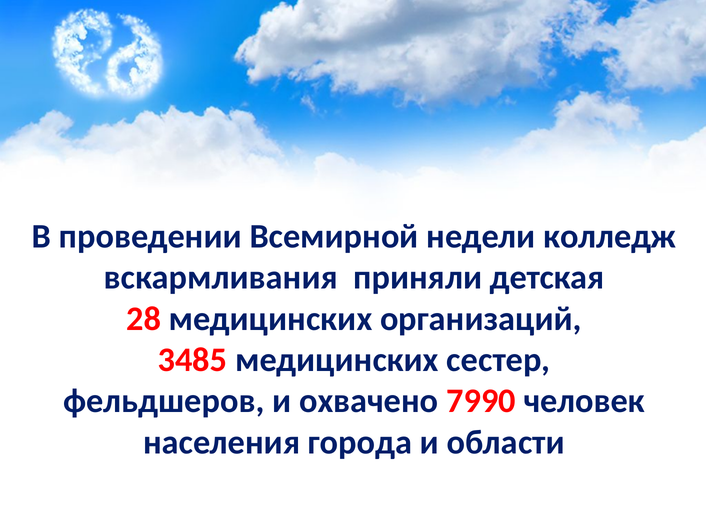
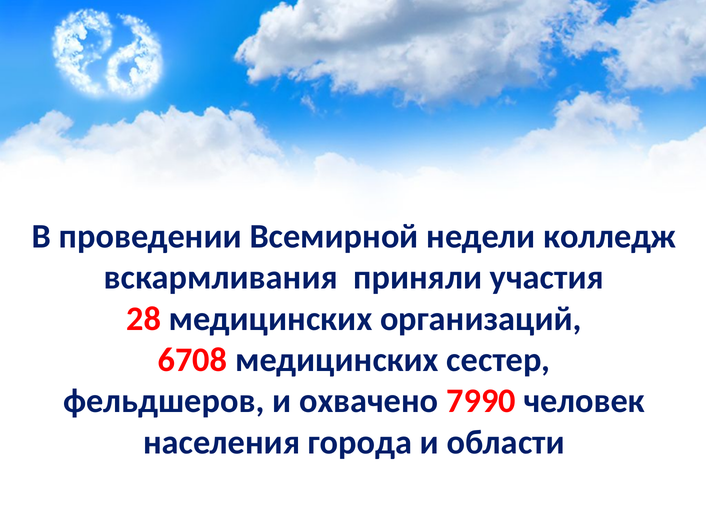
детская: детская -> участия (547, 277)
3485: 3485 -> 6708 (192, 360)
